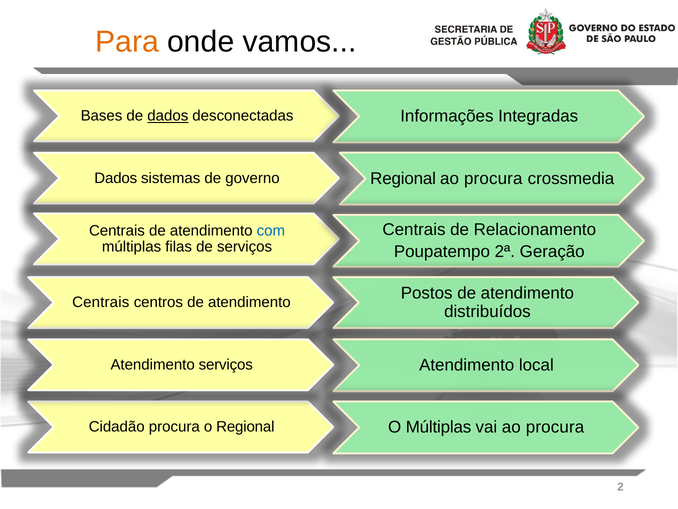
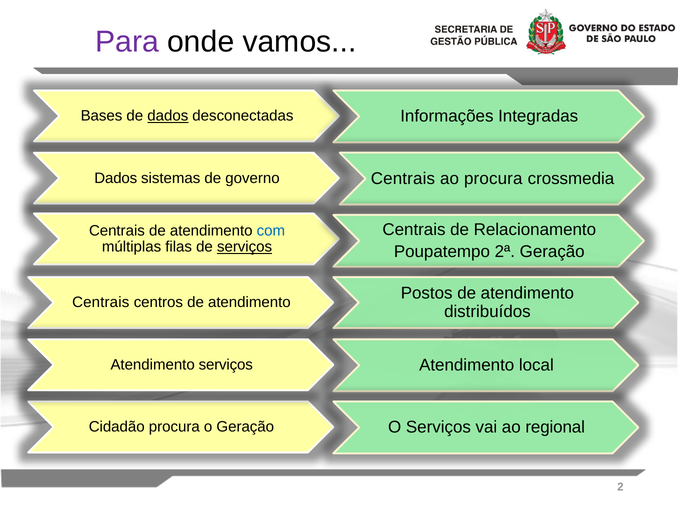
Para colour: orange -> purple (127, 42)
governo Regional: Regional -> Centrais (403, 178)
serviços underline: none -> present (245, 247)
o Regional: Regional -> Geração (245, 426)
O Múltiplas: Múltiplas -> Serviços (438, 427)
vai ao procura: procura -> regional (555, 427)
